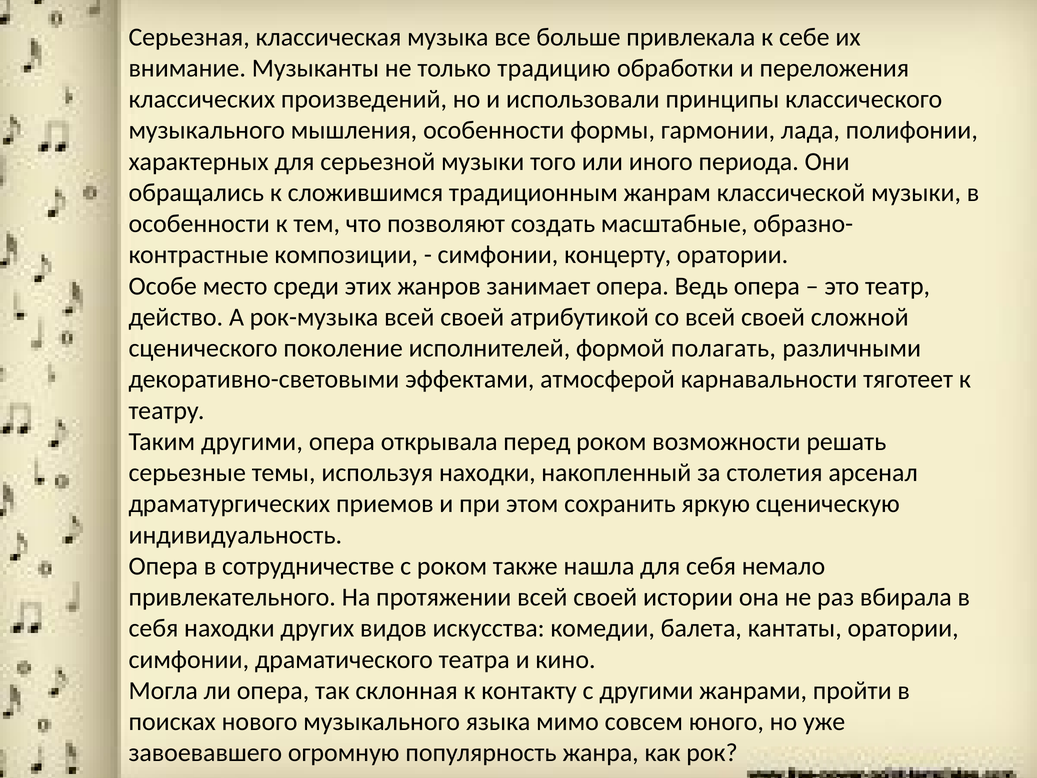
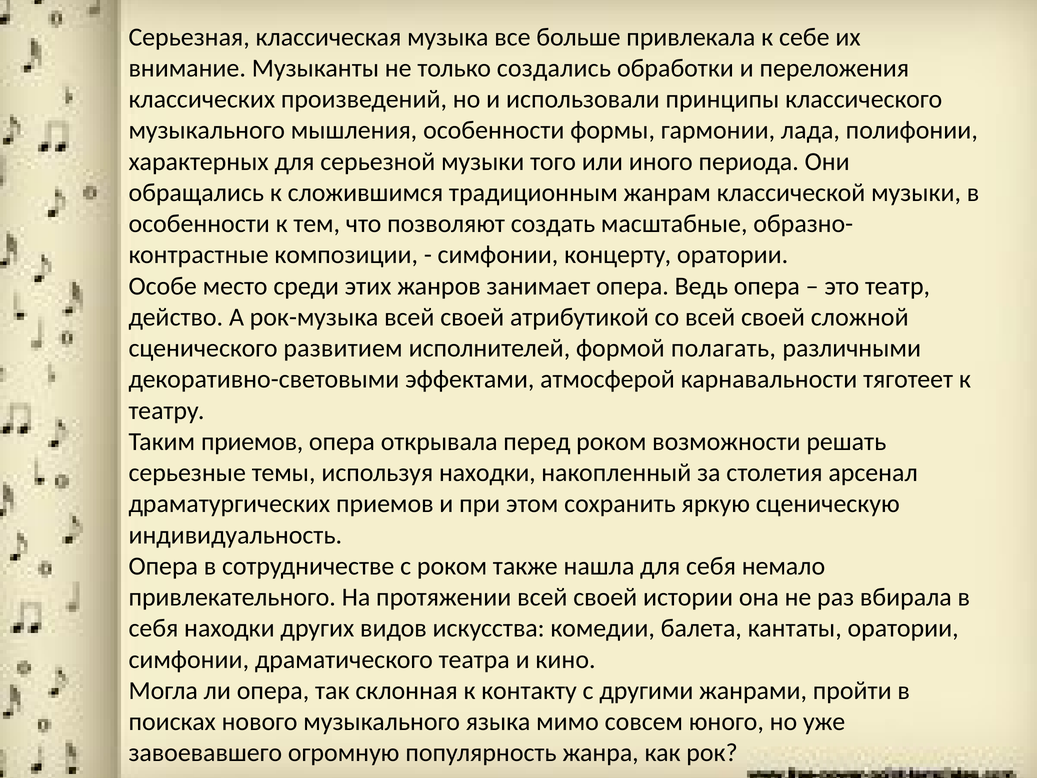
традицию: традицию -> создались (554, 68)
поколение: поколение -> развитием (343, 348)
Таким другими: другими -> приемов (252, 441)
